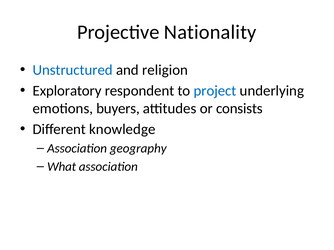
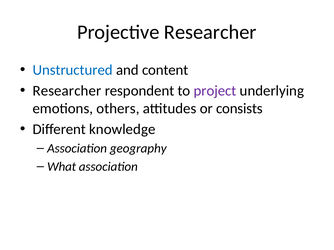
Projective Nationality: Nationality -> Researcher (210, 32)
religion: religion -> content (165, 70)
Exploratory: Exploratory -> Researcher (67, 91)
project colour: blue -> purple (215, 91)
buyers: buyers -> others (118, 109)
